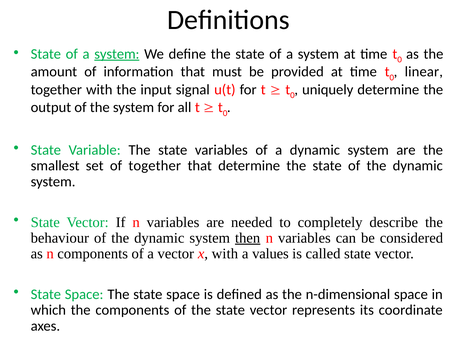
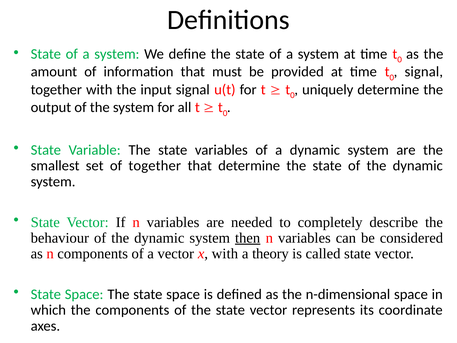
system underline: present -> none (117, 54)
linear: linear -> signal (424, 72)
values: values -> theory (270, 254)
